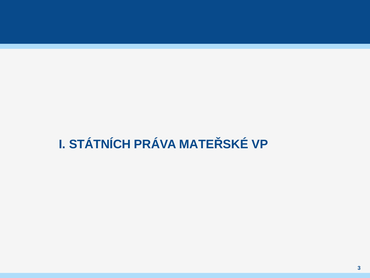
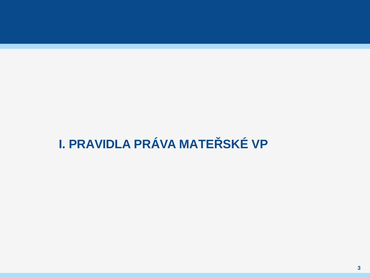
STÁTNÍCH: STÁTNÍCH -> PRAVIDLA (100, 144)
